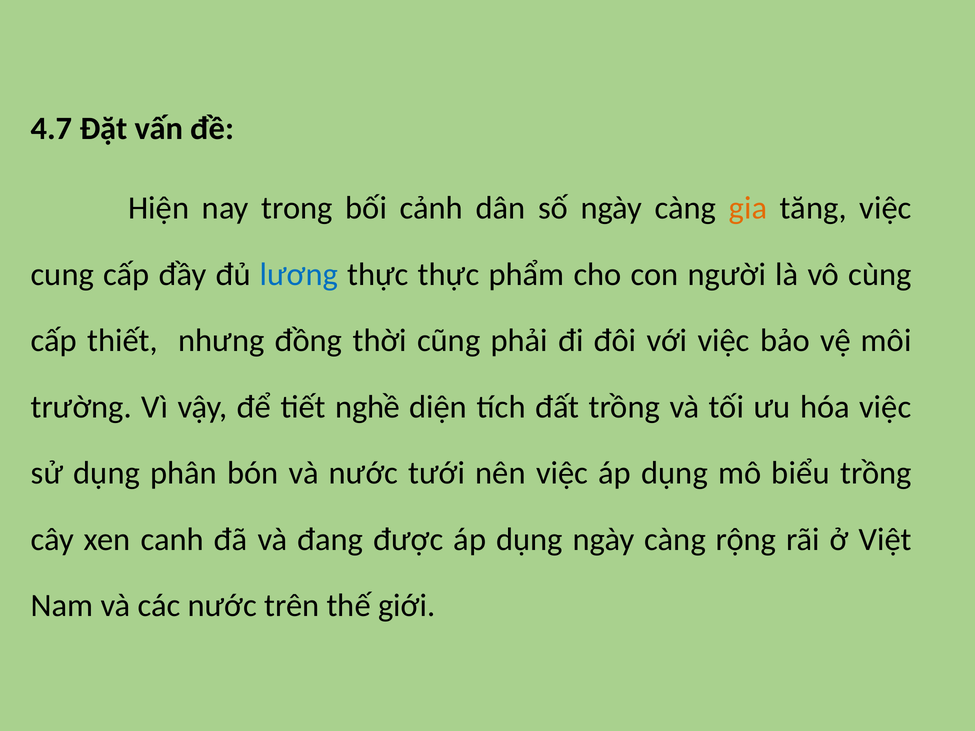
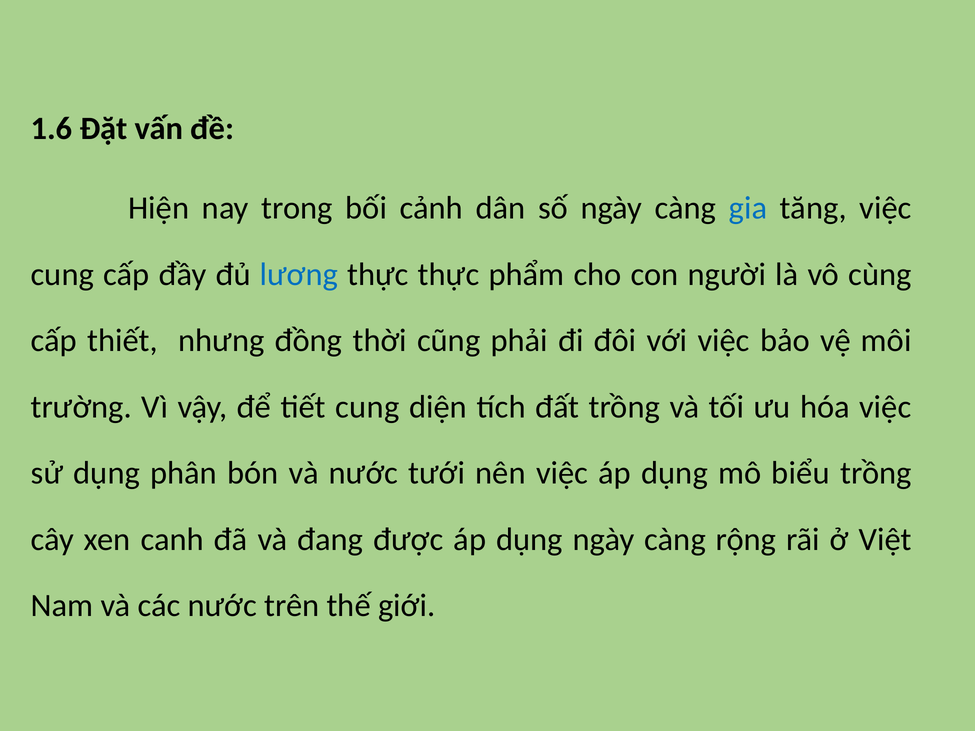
4.7: 4.7 -> 1.6 (52, 128)
gia colour: orange -> blue (748, 208)
tiết nghề: nghề -> cung (367, 407)
